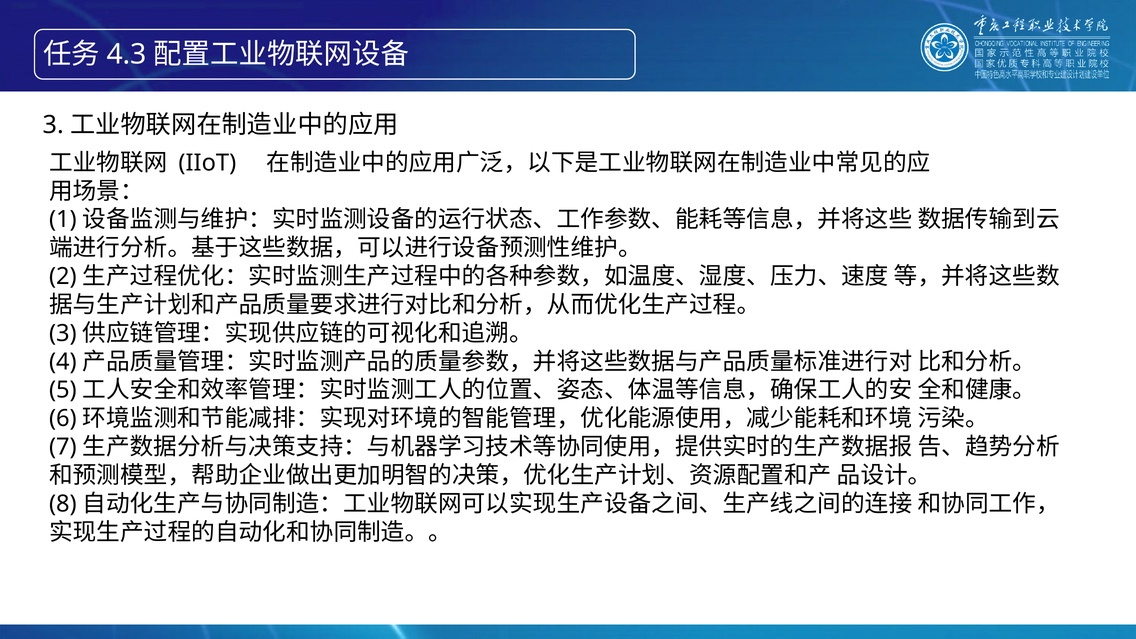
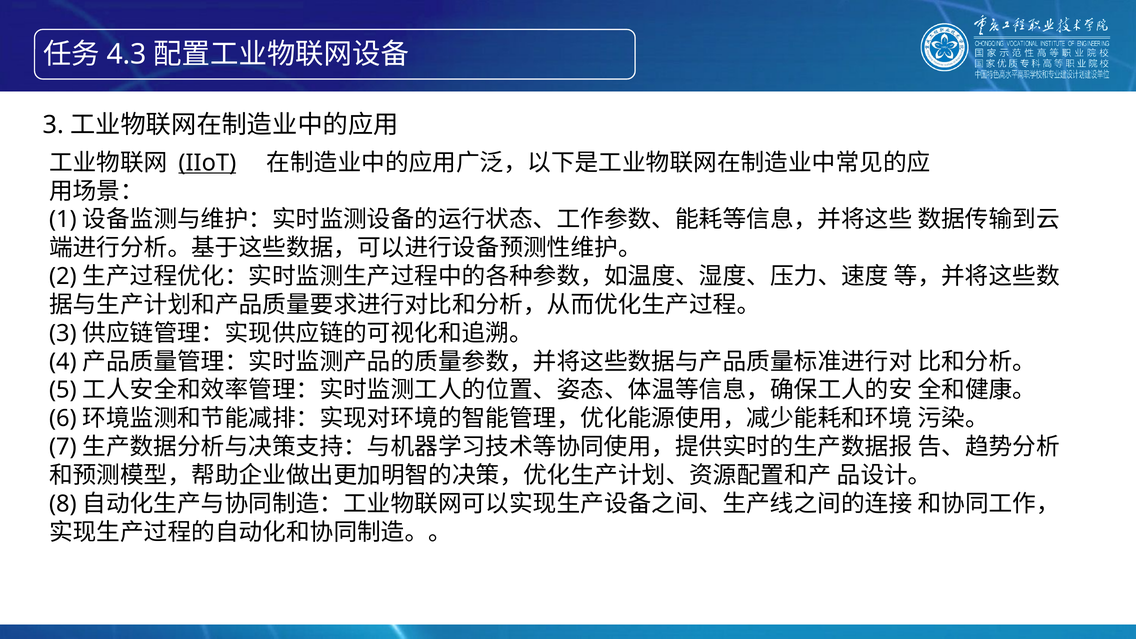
IIoT underline: none -> present (207, 163)
